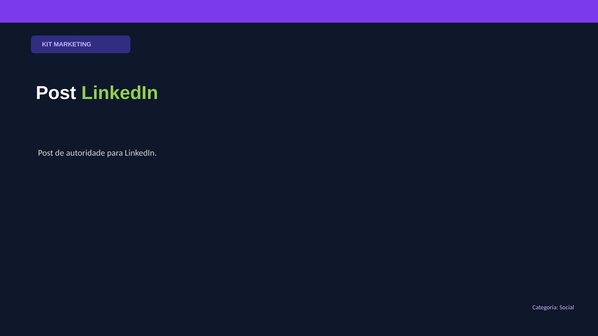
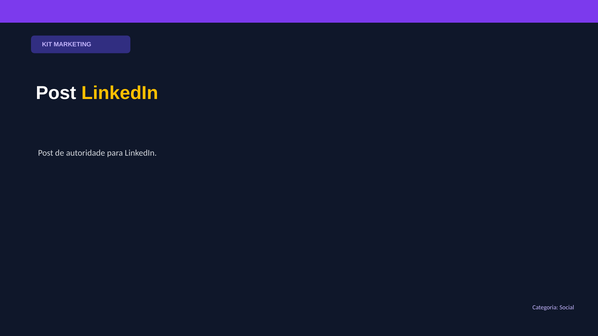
LinkedIn colour: light green -> yellow (120, 93)
